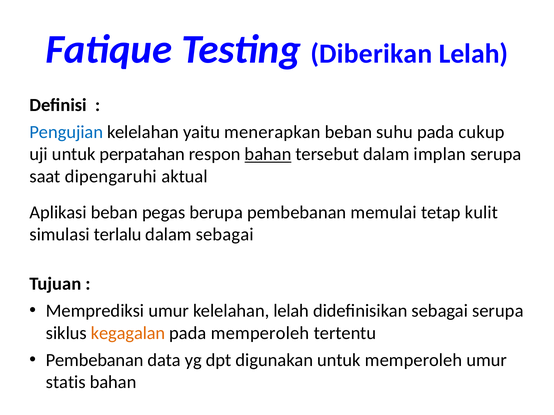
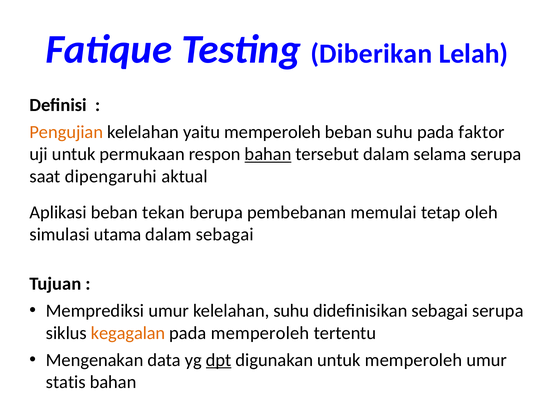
Pengujian colour: blue -> orange (66, 132)
yaitu menerapkan: menerapkan -> memperoleh (273, 132)
cukup: cukup -> faktor (482, 132)
perpatahan: perpatahan -> permukaan (142, 154)
implan: implan -> selama (440, 154)
pegas: pegas -> tekan (164, 213)
kulit: kulit -> oleh (481, 213)
terlalu: terlalu -> utama (118, 235)
kelelahan lelah: lelah -> suhu (291, 311)
Pembebanan: Pembebanan -> Mengenakan (95, 360)
dpt underline: none -> present (219, 360)
